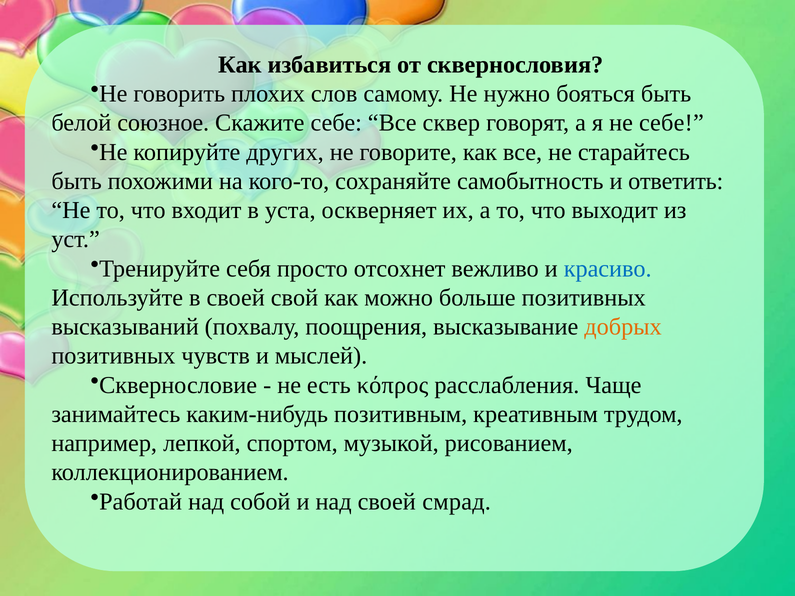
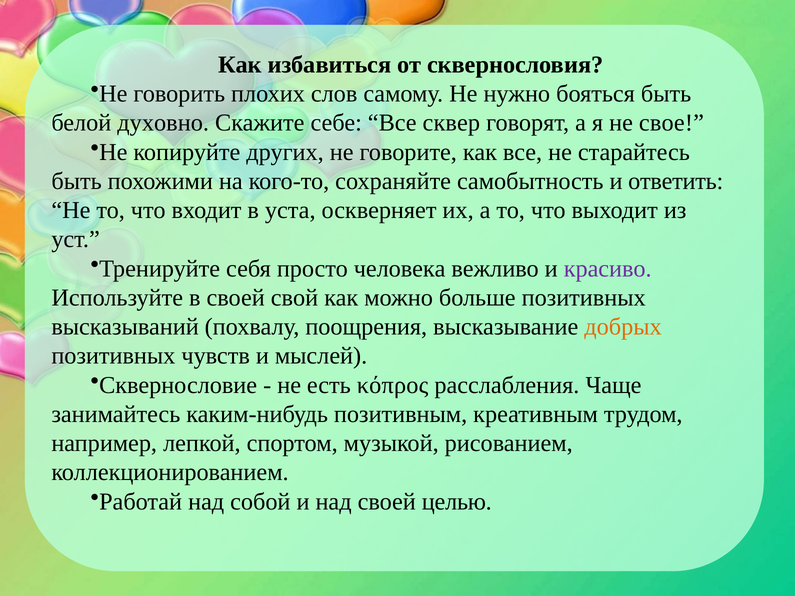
союзное: союзное -> духовно (163, 123)
не себе: себе -> свое (671, 123)
отсохнет: отсохнет -> человека (400, 269)
красиво colour: blue -> purple (608, 269)
смрад: смрад -> целью (457, 502)
